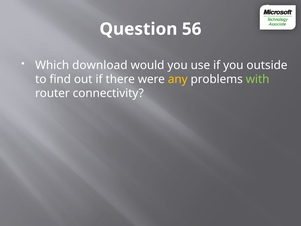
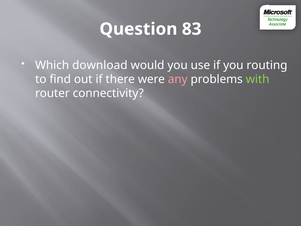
56: 56 -> 83 (192, 29)
outside: outside -> routing (267, 65)
any colour: yellow -> pink (178, 79)
